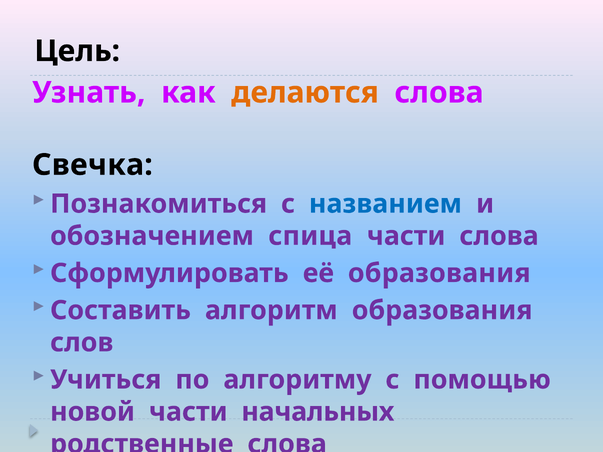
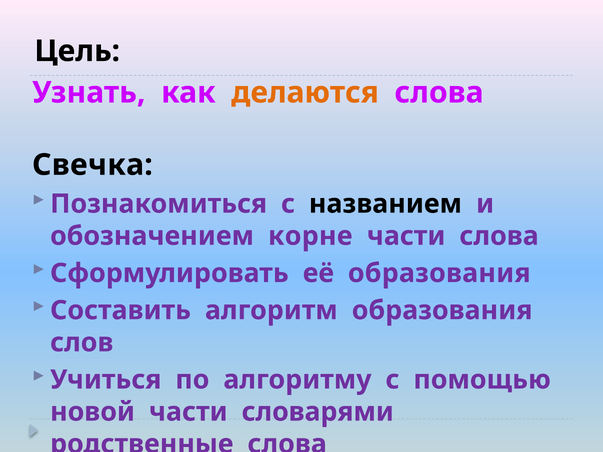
названием colour: blue -> black (385, 204)
спица: спица -> корне (310, 236)
начальных: начальных -> словарями (318, 412)
